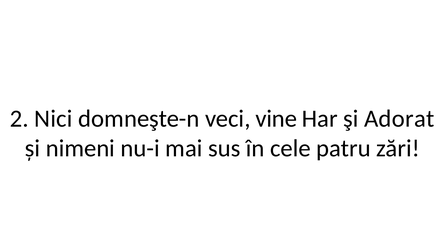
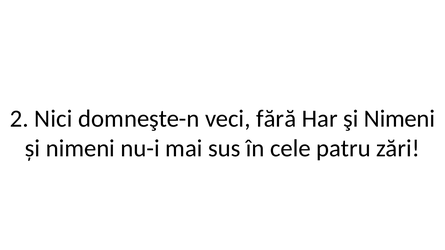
vine: vine -> fără (276, 119)
şi Adorat: Adorat -> Nimeni (399, 119)
